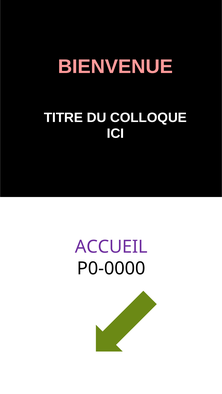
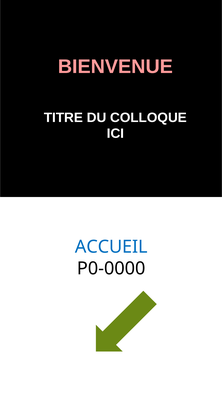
ACCUEIL colour: purple -> blue (111, 247)
